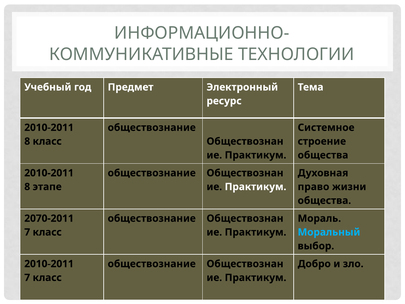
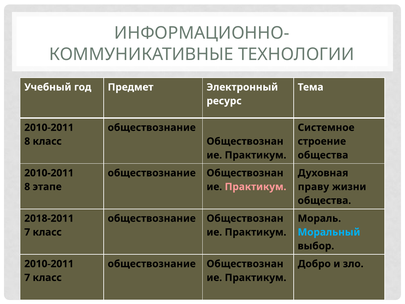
Практикум colour: white -> pink (256, 187)
право: право -> праву (313, 187)
2070-2011: 2070-2011 -> 2018-2011 (49, 218)
